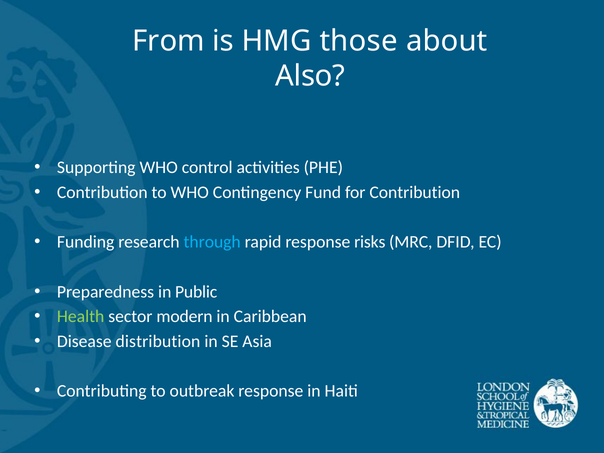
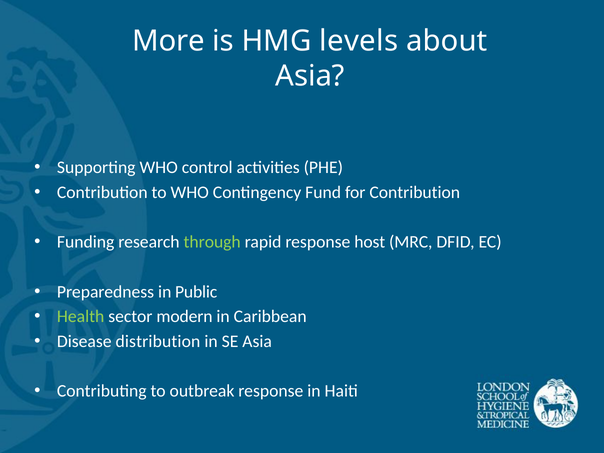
From: From -> More (169, 41)
those: those -> levels (359, 41)
Also: Also -> Asia (310, 76)
through colour: light blue -> light green (212, 242)
risks: risks -> host (370, 242)
